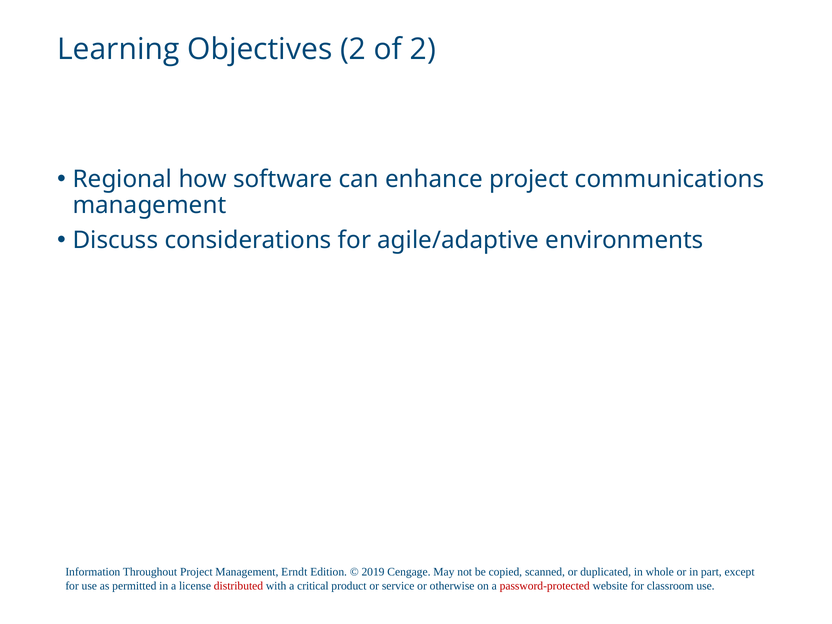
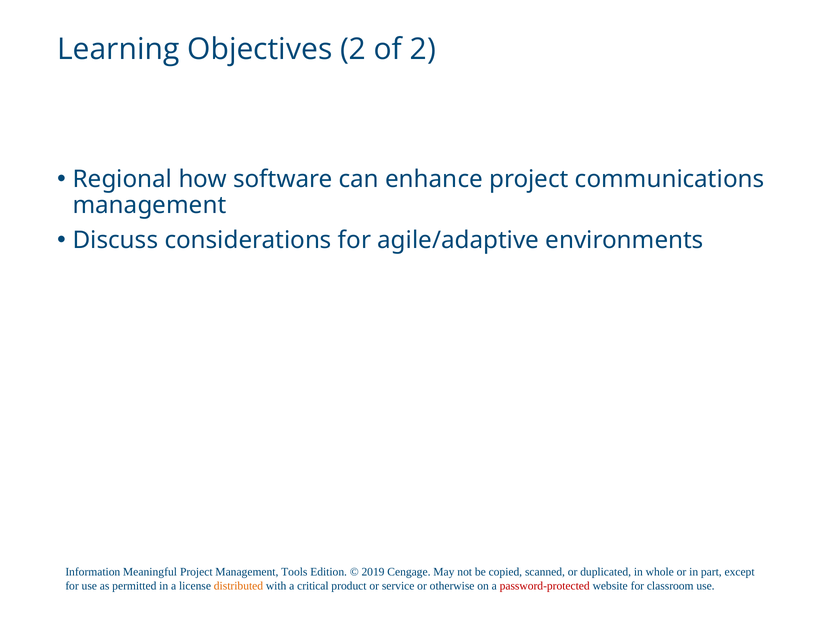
Throughout: Throughout -> Meaningful (150, 572)
Erndt: Erndt -> Tools (294, 572)
distributed colour: red -> orange (238, 586)
